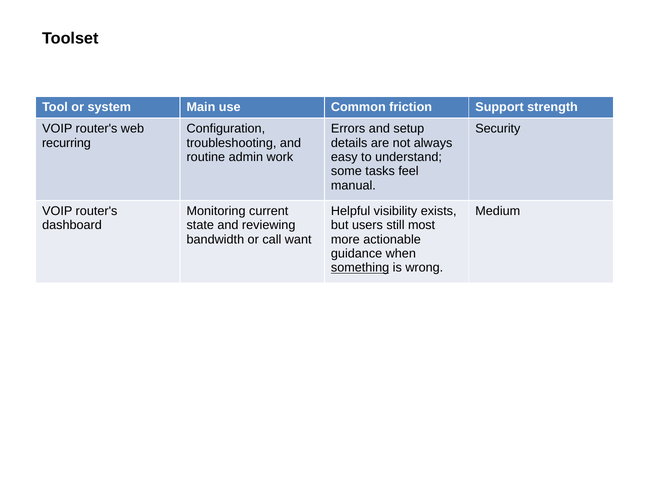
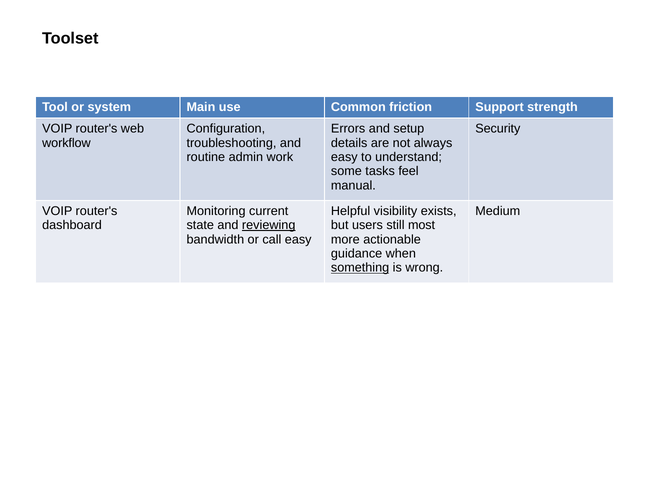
recurring: recurring -> workflow (66, 143)
reviewing underline: none -> present (269, 225)
call want: want -> easy (298, 239)
